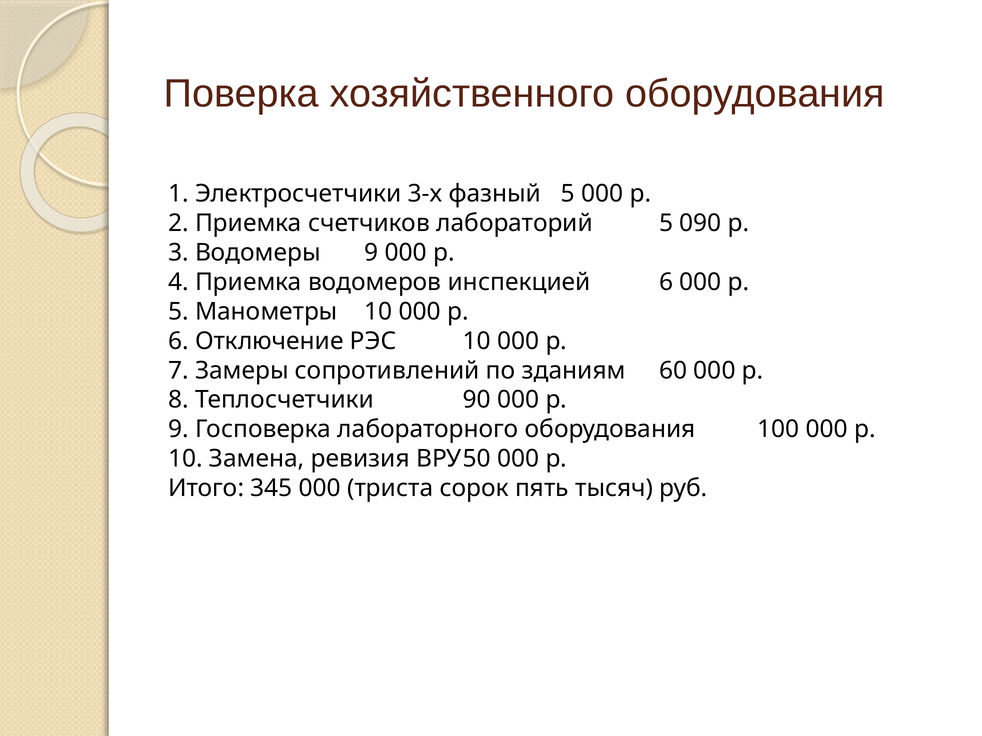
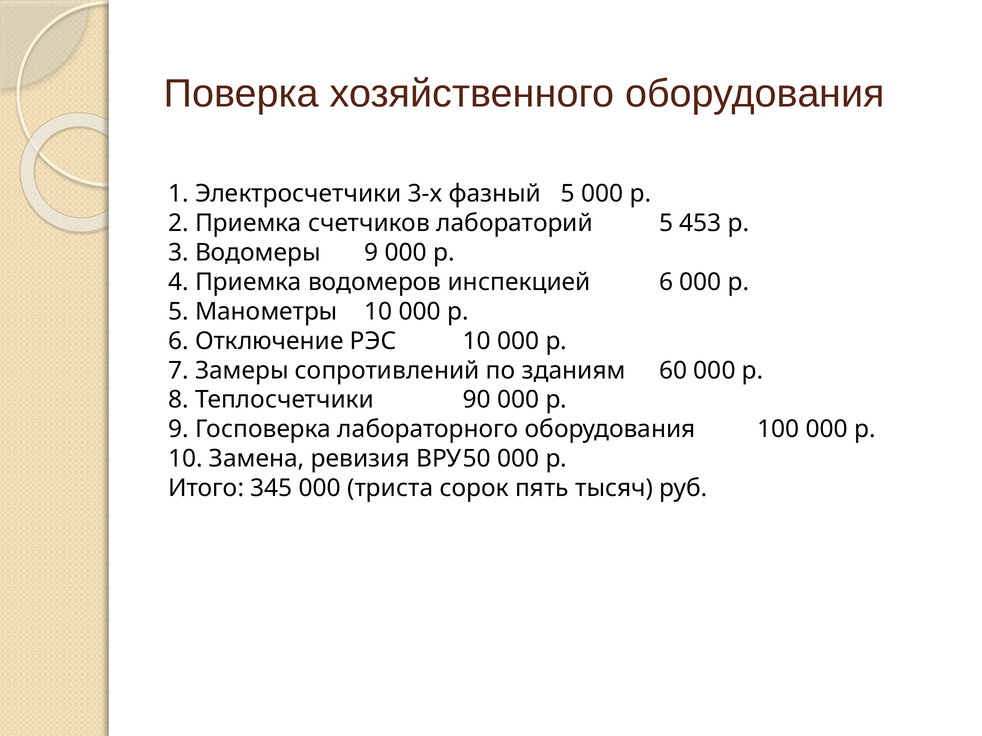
090: 090 -> 453 (700, 223)
